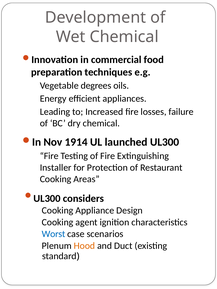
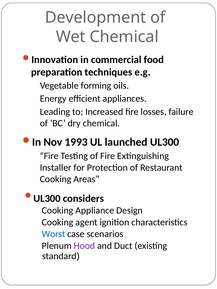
degrees: degrees -> forming (96, 86)
1914: 1914 -> 1993 (76, 142)
Hood colour: orange -> purple (84, 246)
